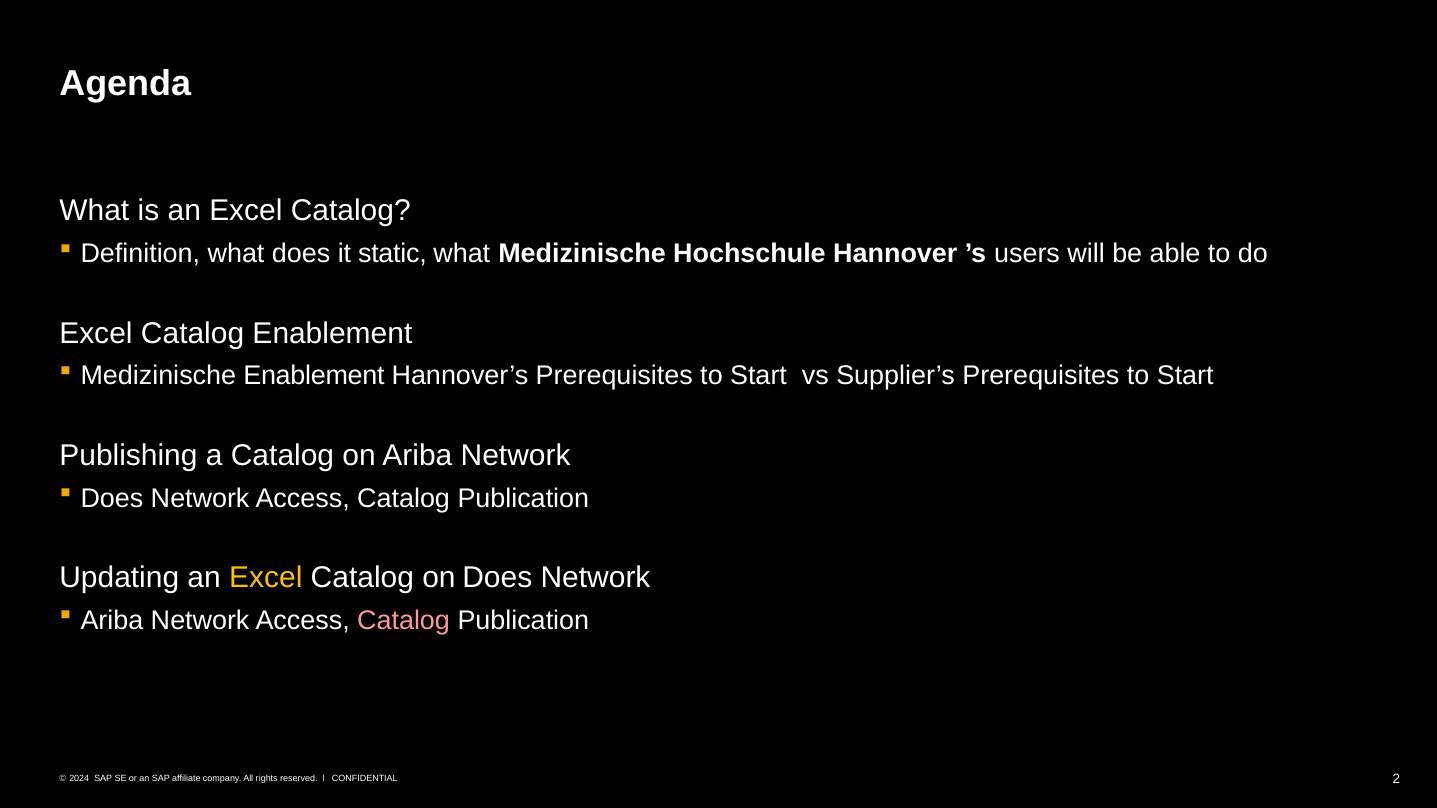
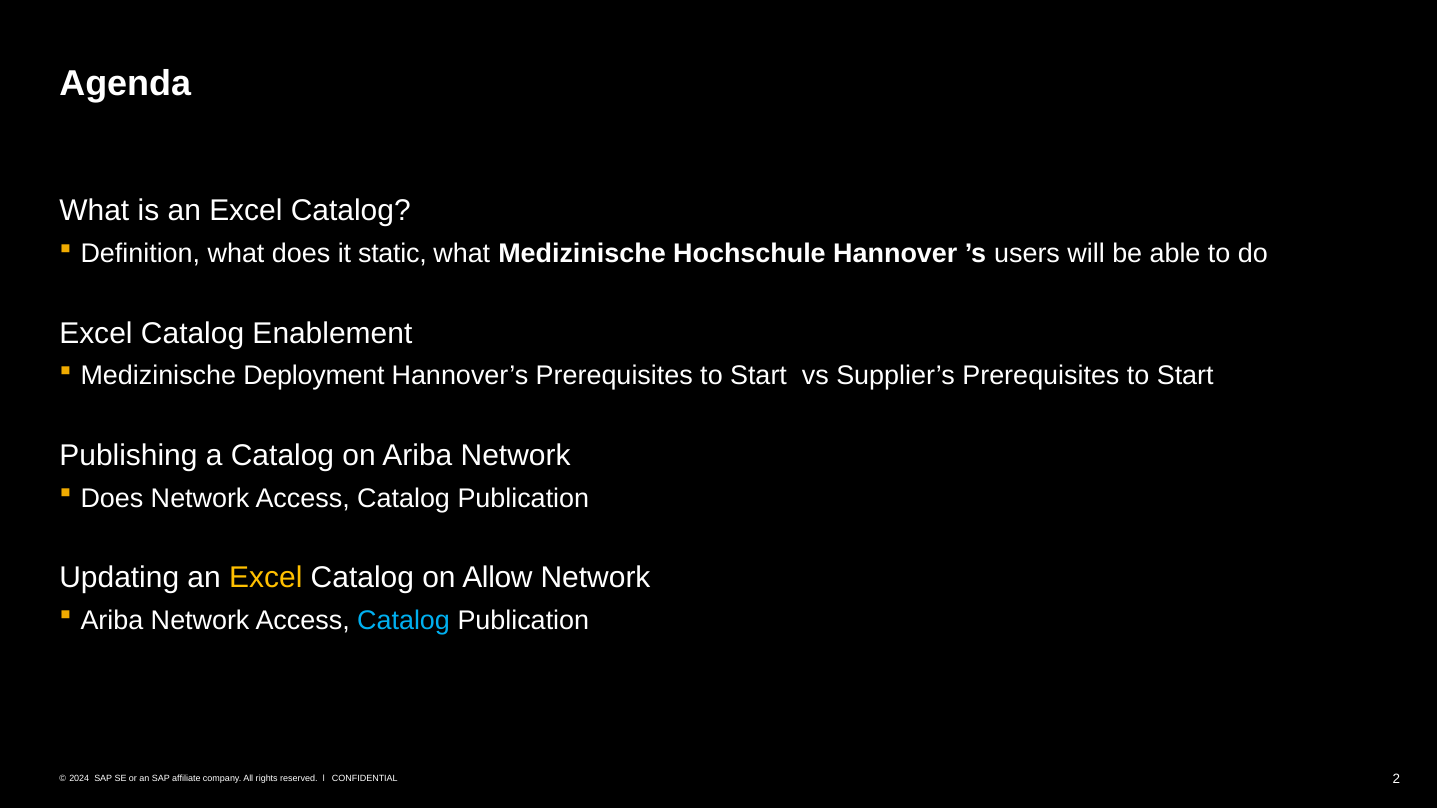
Medizinische Enablement: Enablement -> Deployment (314, 376)
on Does: Does -> Allow (497, 578)
Catalog colour: pink -> light blue (404, 620)
